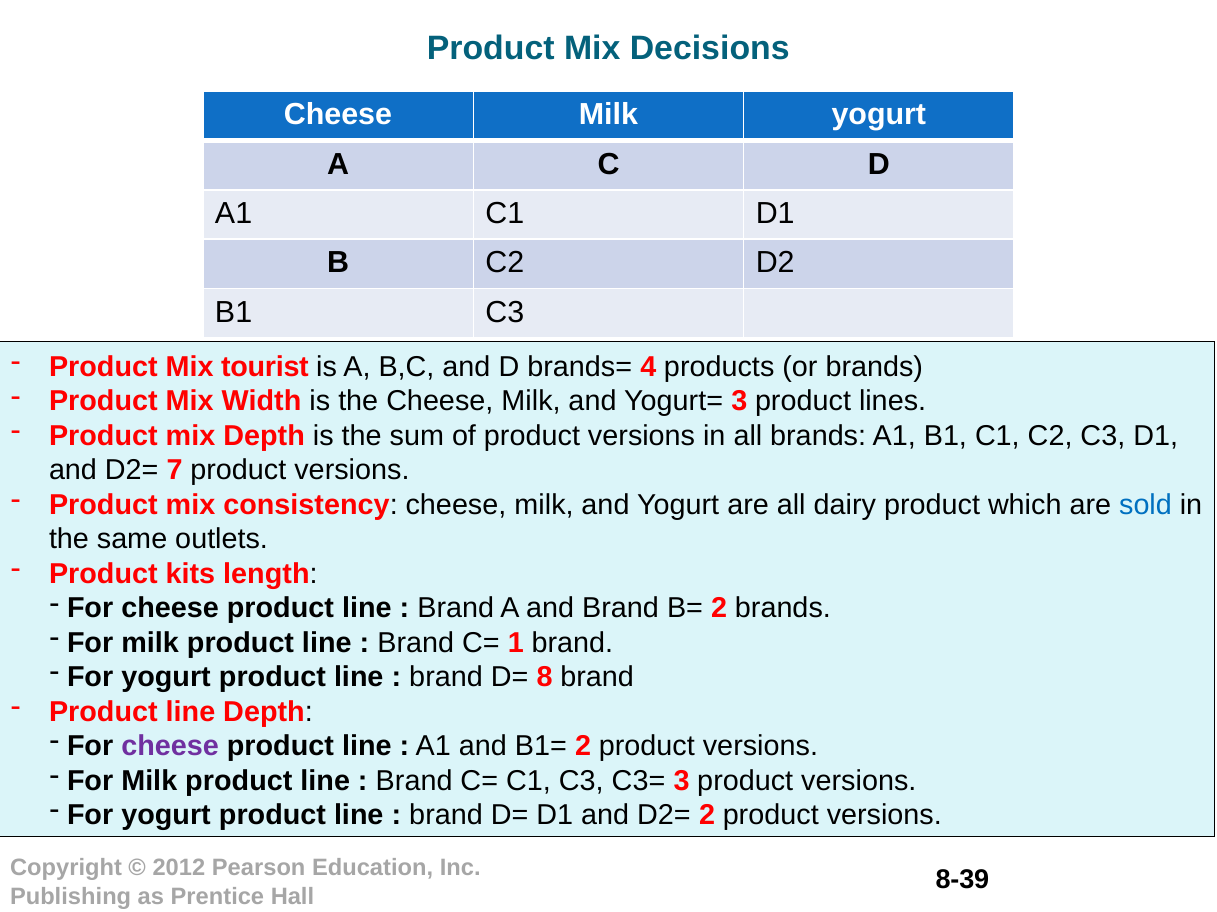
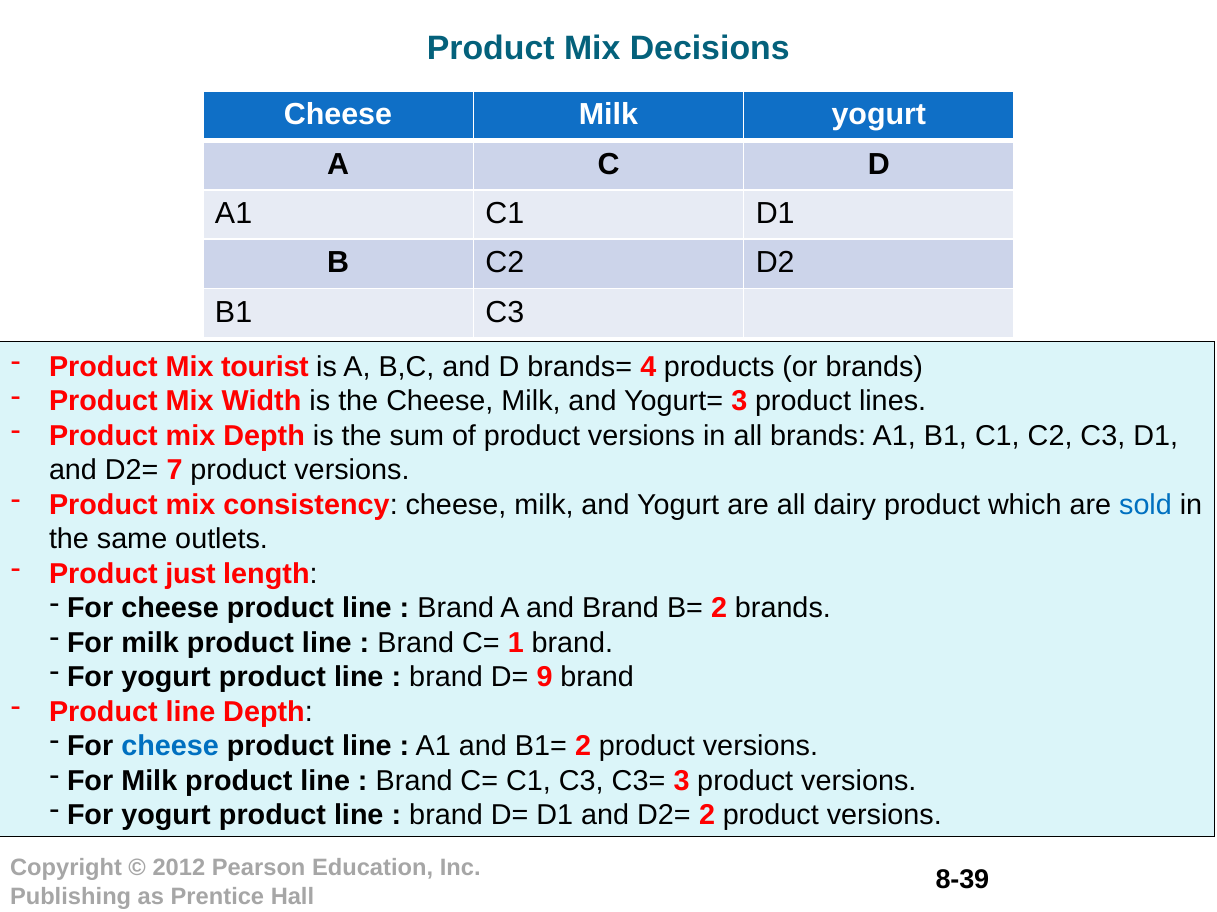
kits: kits -> just (191, 574)
8: 8 -> 9 (545, 678)
cheese colour: purple -> blue (170, 747)
